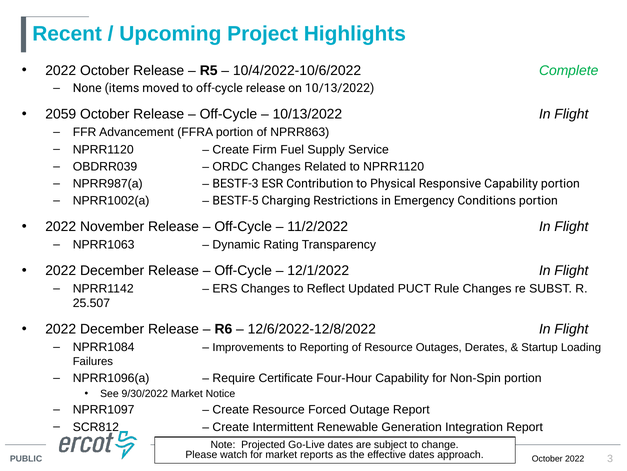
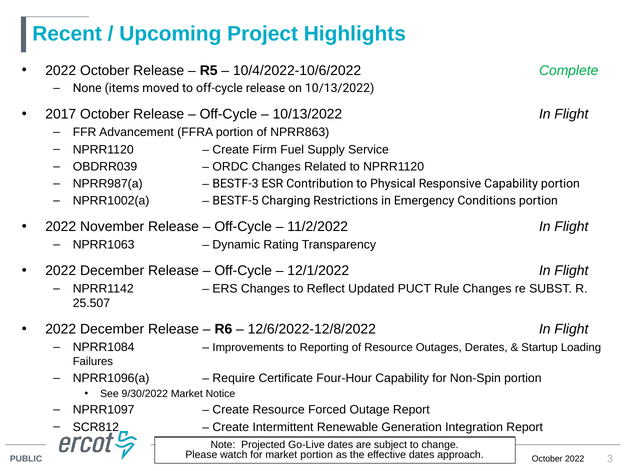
2059: 2059 -> 2017 (61, 114)
market reports: reports -> portion (317, 454)
